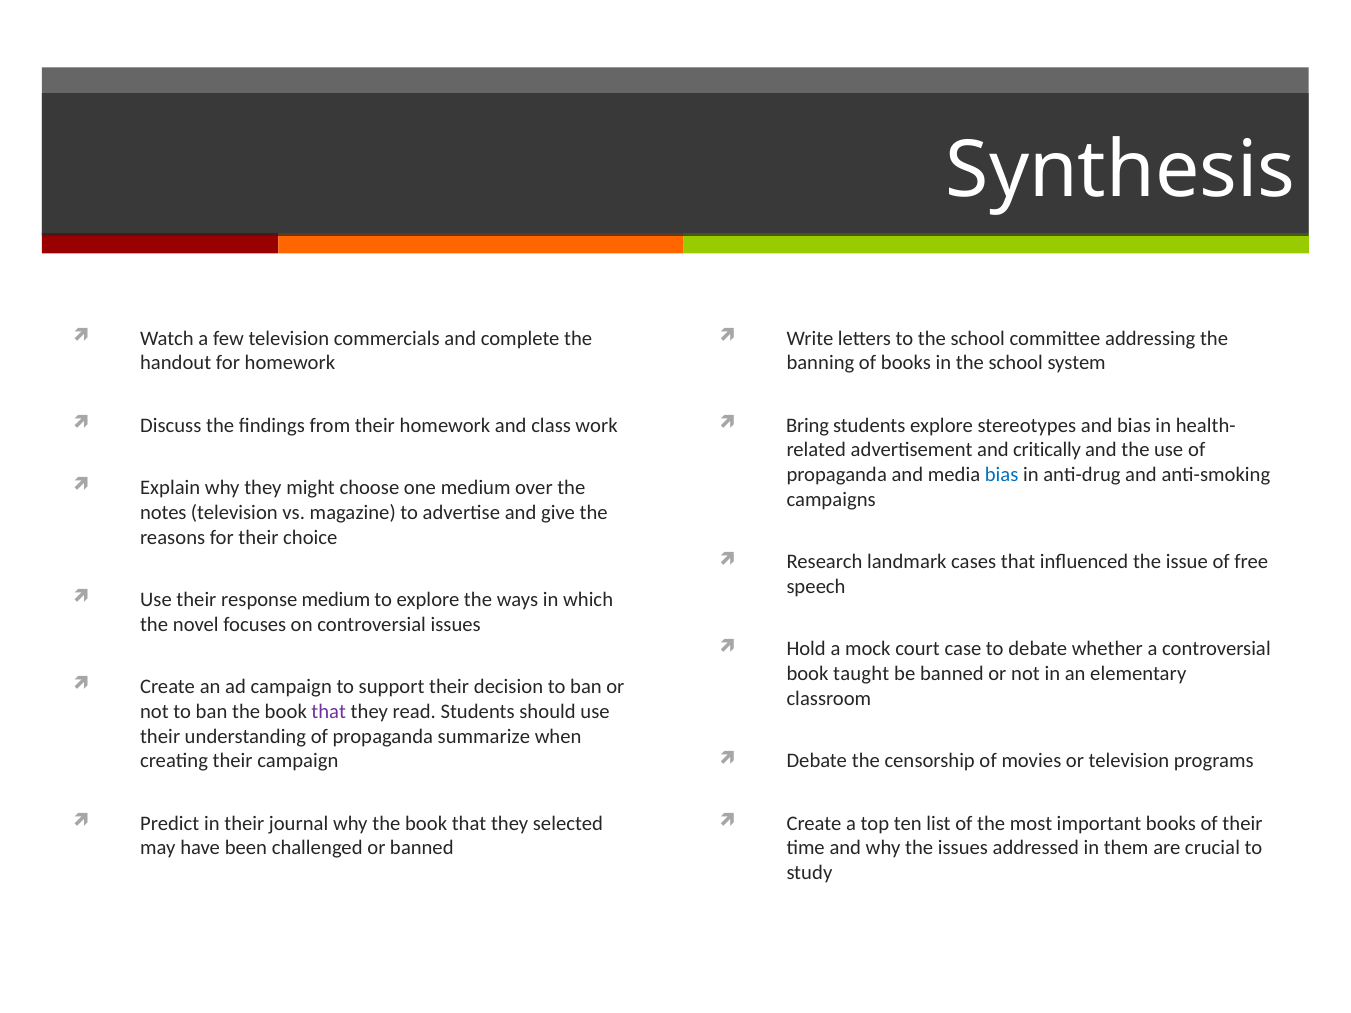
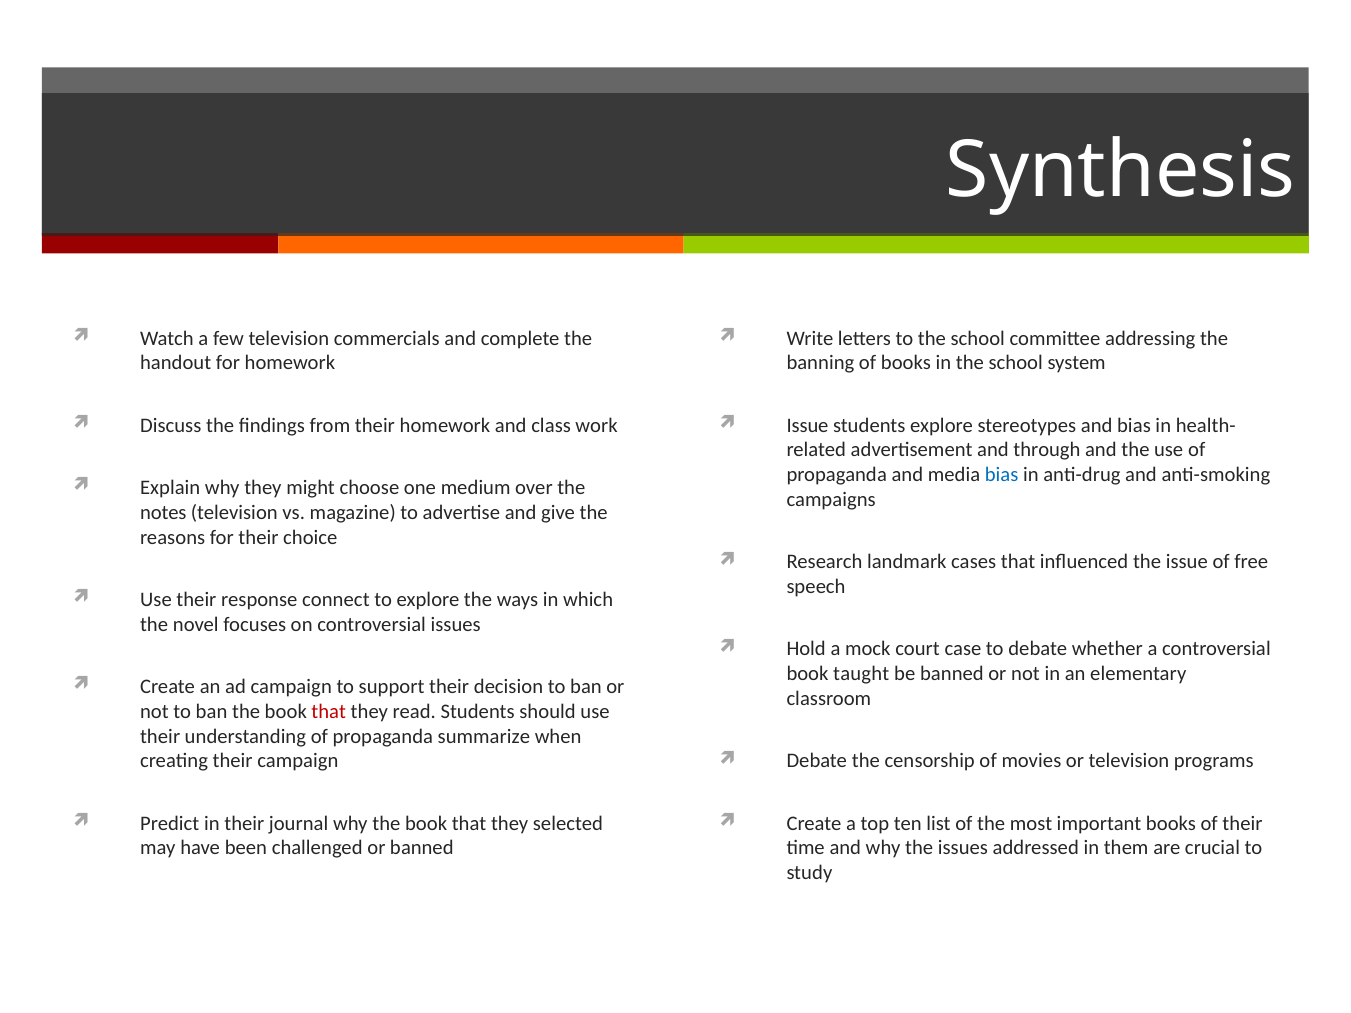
Bring: Bring -> Issue (808, 426)
critically: critically -> through (1047, 450)
response medium: medium -> connect (336, 600)
that colour: purple -> red (329, 712)
